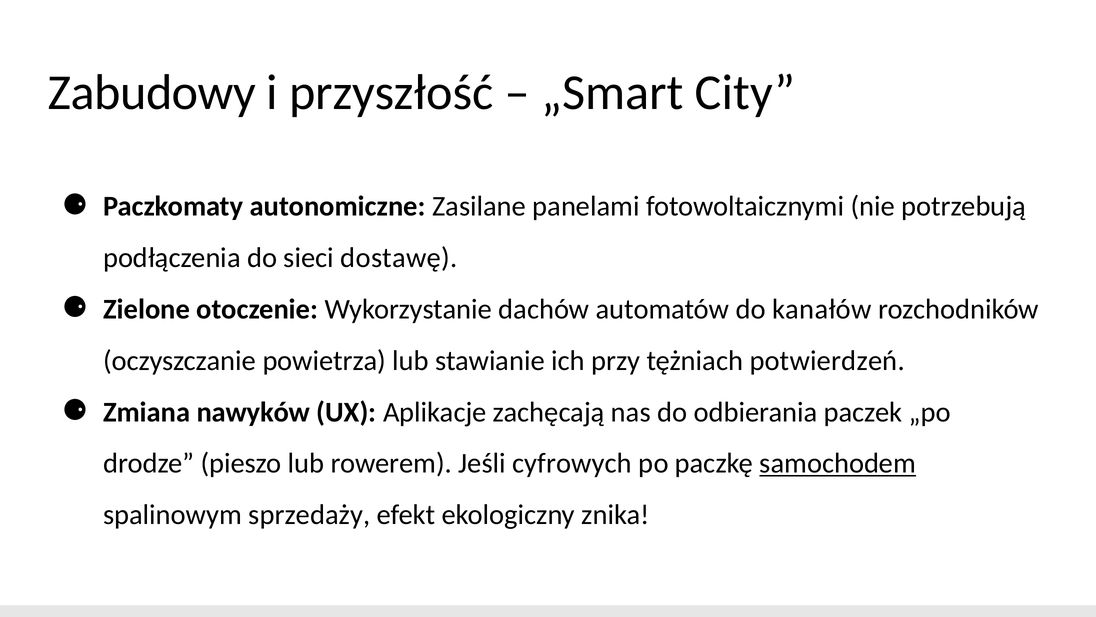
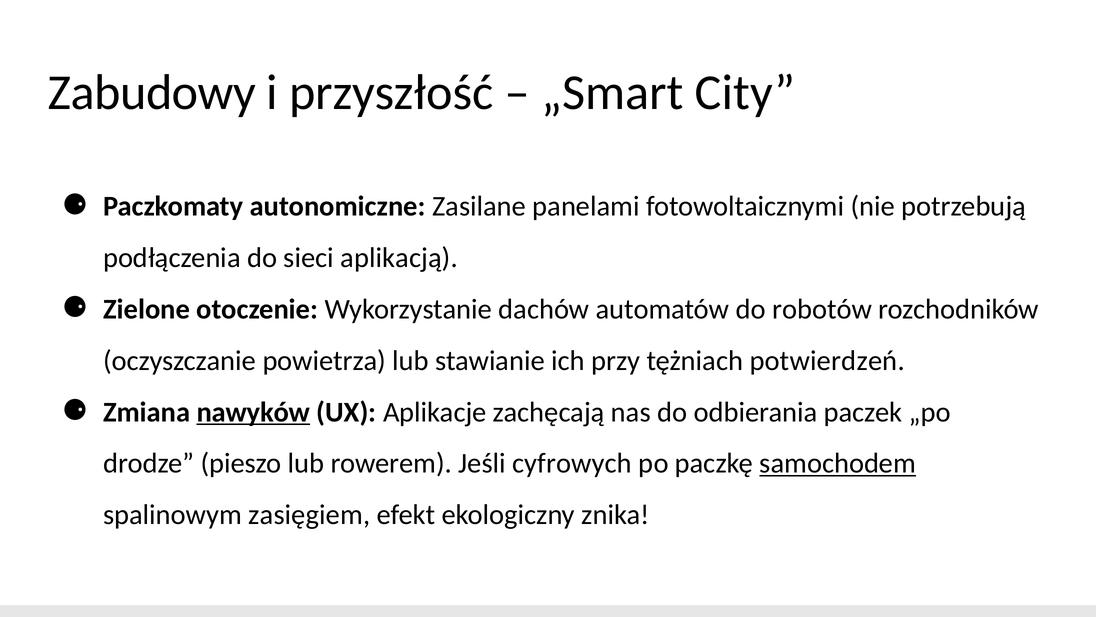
dostawę: dostawę -> aplikacją (399, 258)
kanałów: kanałów -> robotów (822, 309)
nawyków underline: none -> present (253, 412)
sprzedaży: sprzedaży -> zasięgiem (309, 514)
